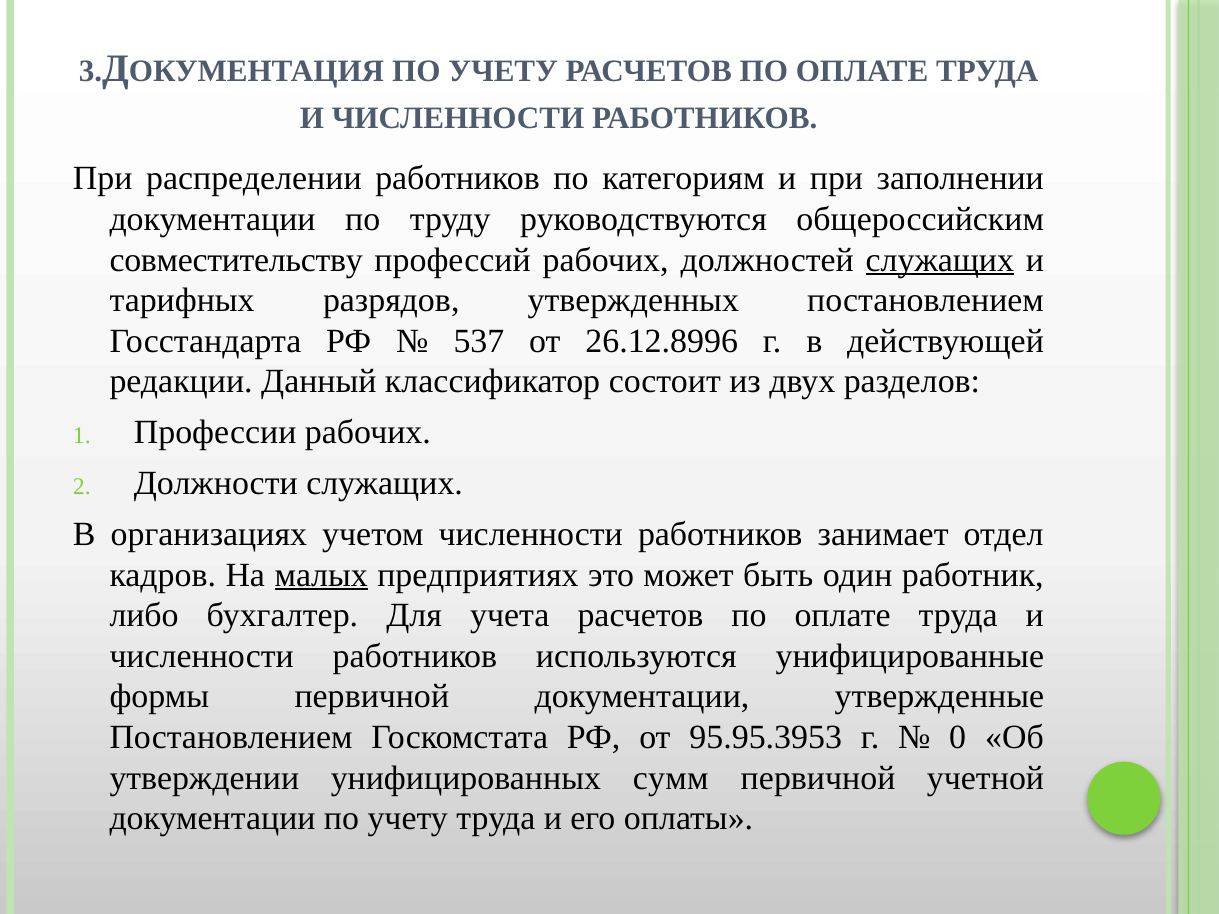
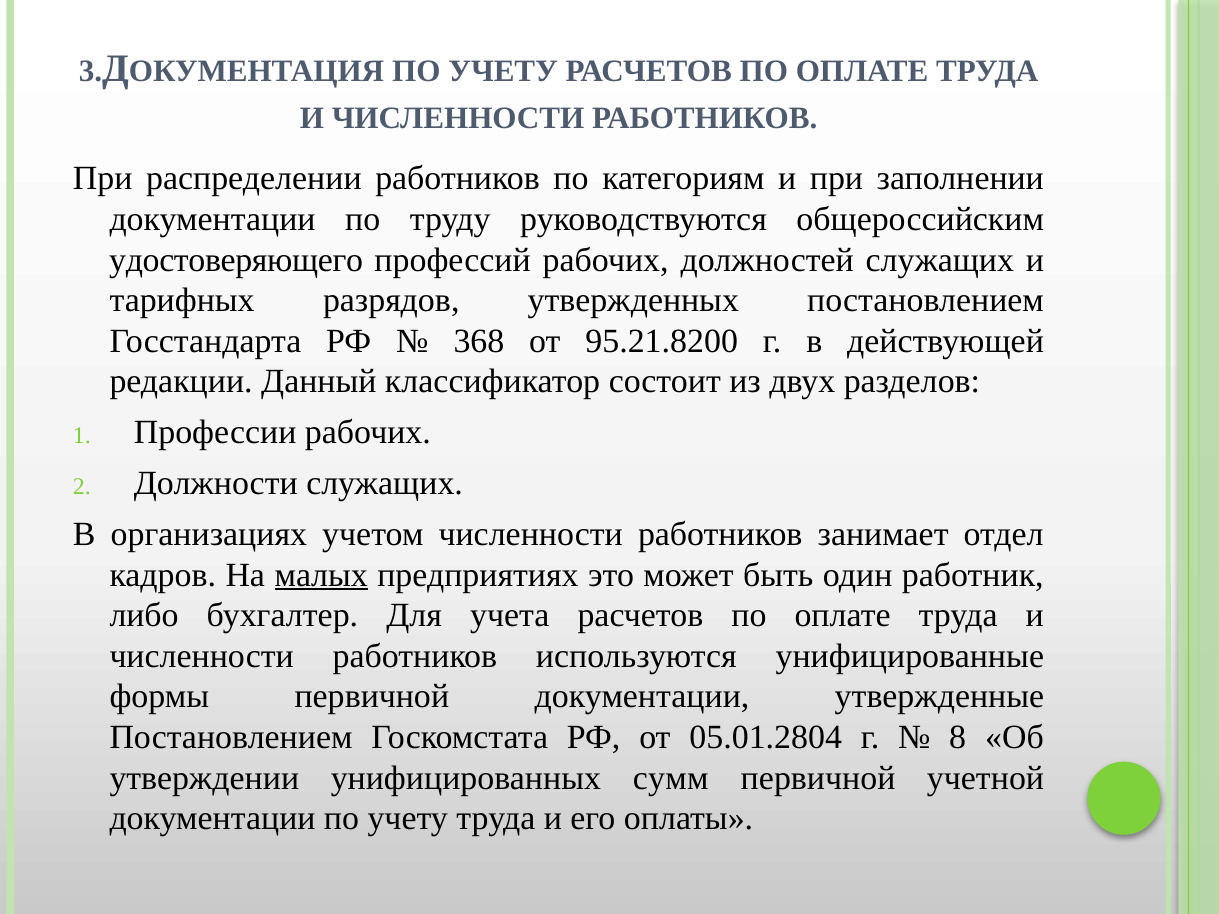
совместительству: совместительству -> удостоверяющего (236, 260)
служащих underline: present -> none (940, 260)
537: 537 -> 368 (479, 341)
26.12.8996: 26.12.8996 -> 95.21.8200 (662, 341)
95.95.3953: 95.95.3953 -> 05.01.2804 (766, 738)
0: 0 -> 8 (958, 738)
